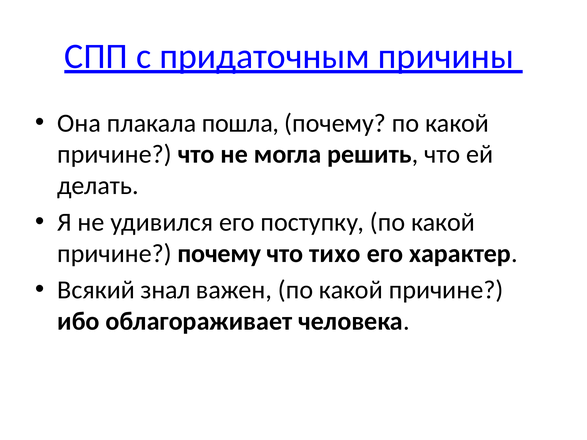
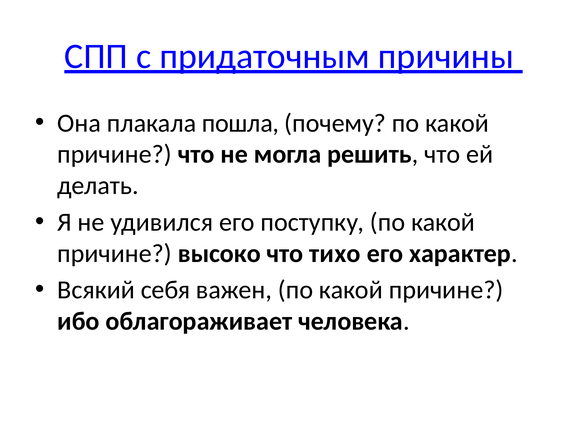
причине почему: почему -> высоко (219, 254)
знал: знал -> себя (166, 290)
